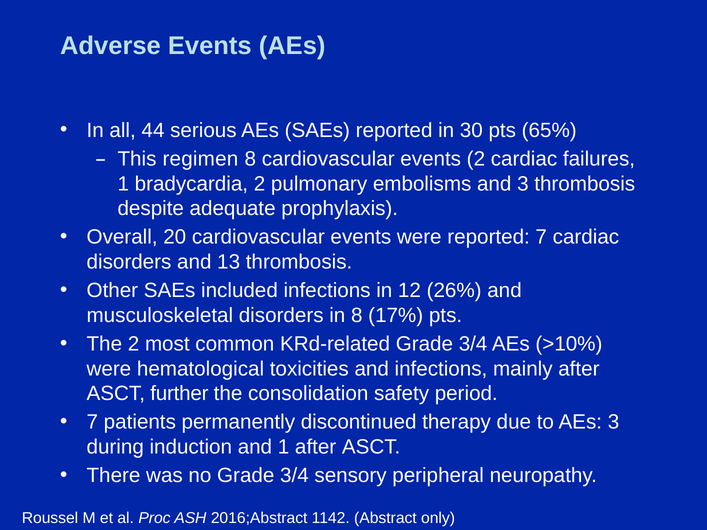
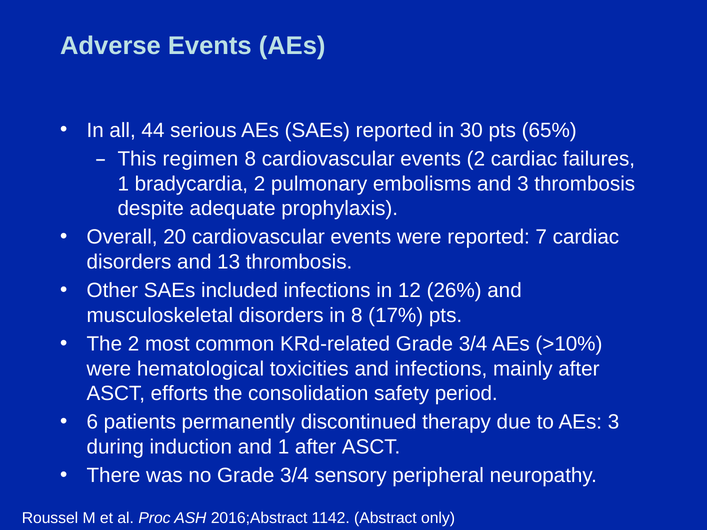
further: further -> efforts (179, 394)
7: 7 -> 6 (92, 422)
